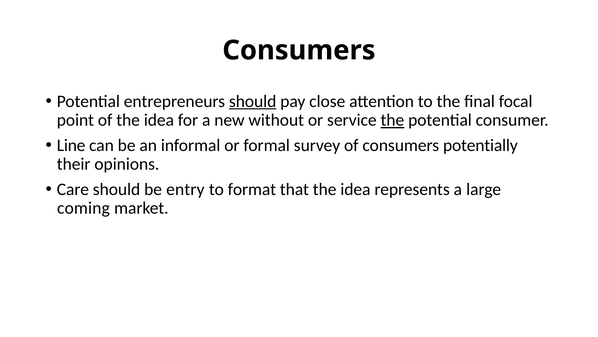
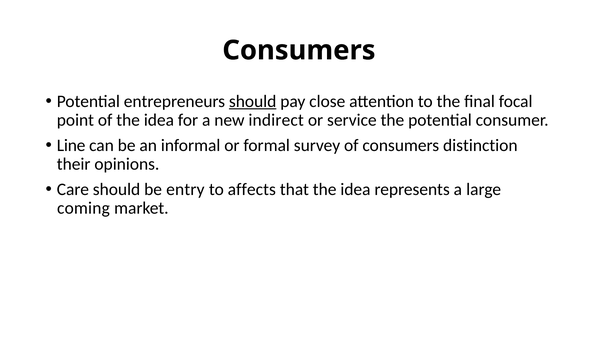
without: without -> indirect (276, 120)
the underline: present -> none (392, 120)
potentially: potentially -> distinction (480, 145)
format: format -> affects (252, 189)
